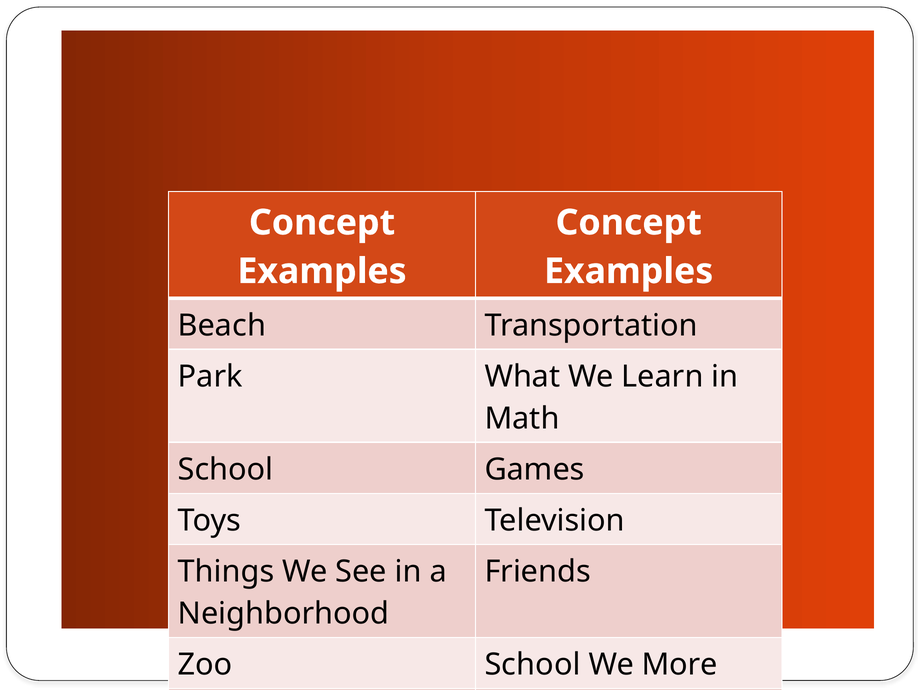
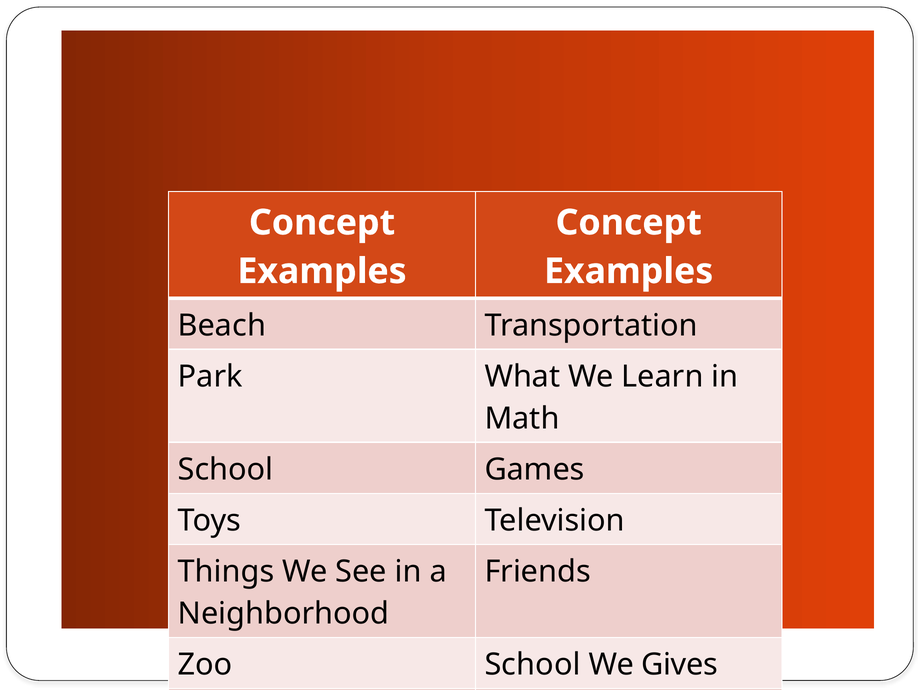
More: More -> Gives (680, 665)
